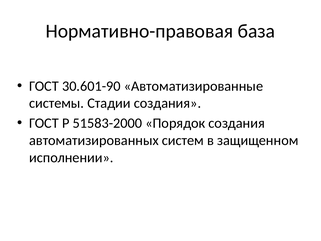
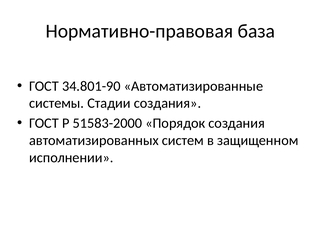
30.601-90: 30.601-90 -> 34.801-90 (91, 86)
